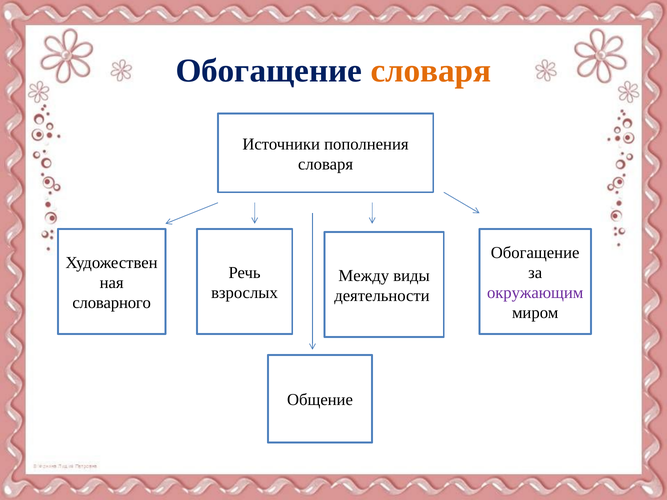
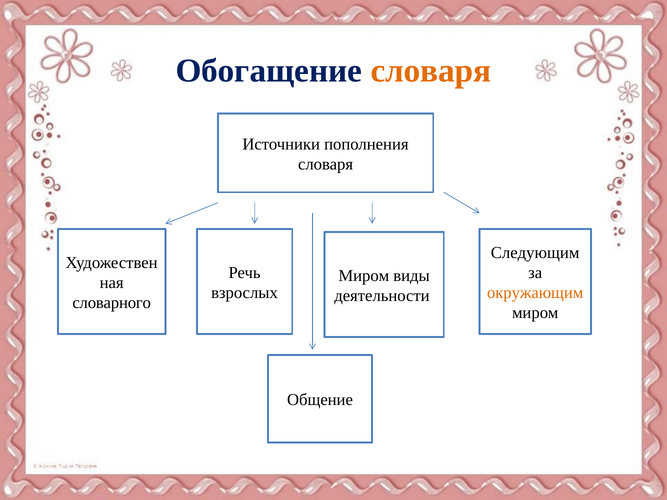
Обогащение: Обогащение -> Следующим (535, 253)
Между: Между -> Миром (364, 276)
окружающим colour: purple -> orange (535, 293)
